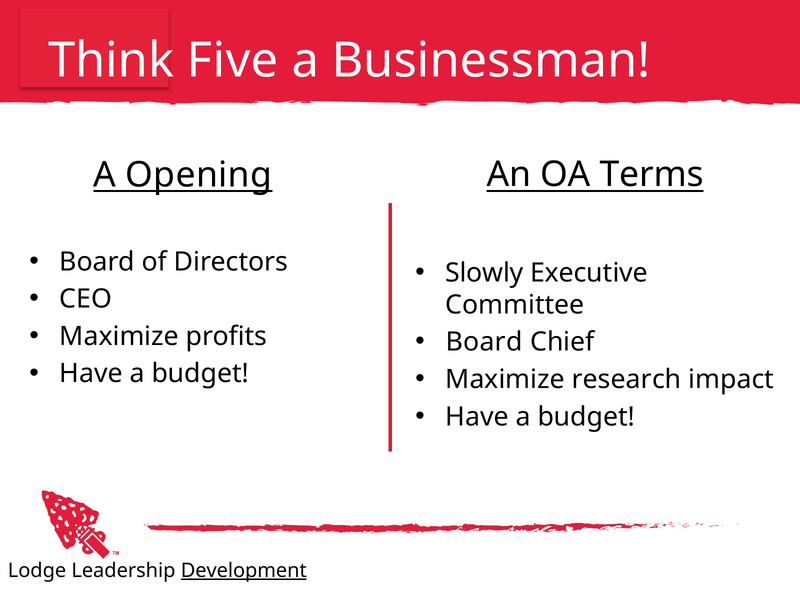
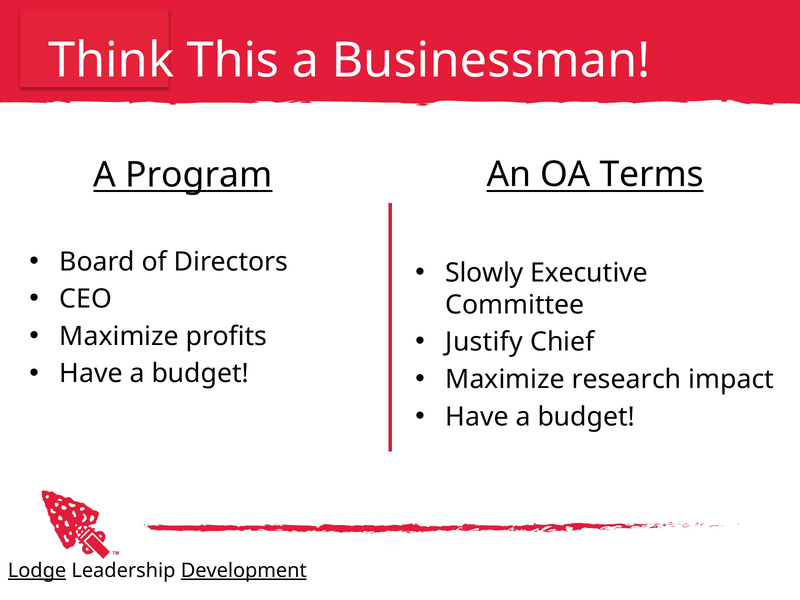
Five: Five -> This (233, 61)
Opening: Opening -> Program (199, 175)
Board: Board -> Justify (484, 342)
Lodge underline: none -> present (37, 571)
